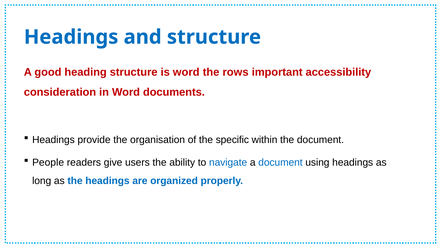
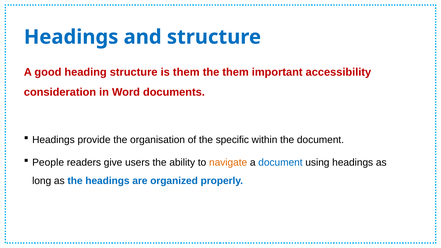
is word: word -> them (186, 72)
the rows: rows -> them (236, 72)
navigate colour: blue -> orange (228, 163)
